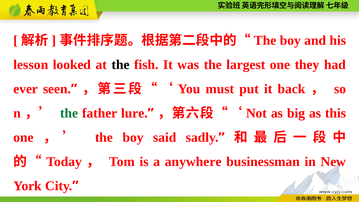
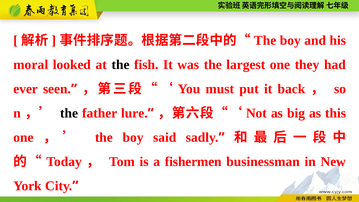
lesson: lesson -> moral (31, 65)
the colour: green -> black (69, 113)
anywhere: anywhere -> fishermen (193, 162)
